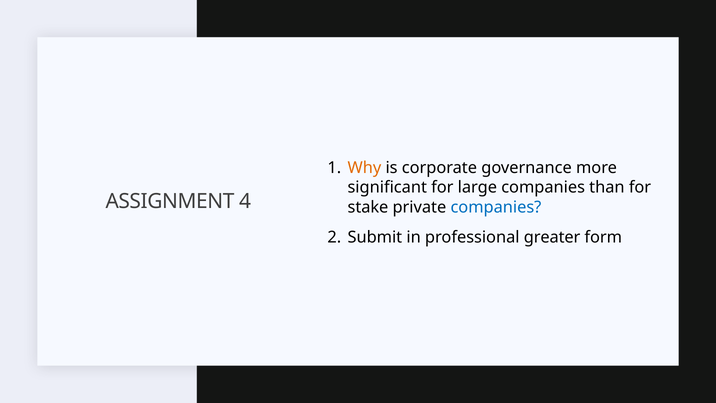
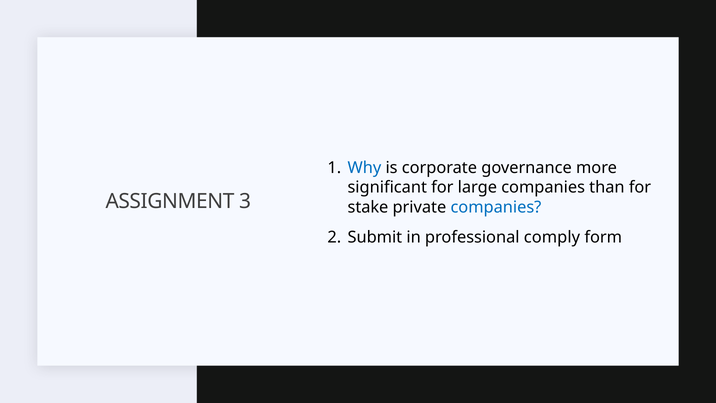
Why colour: orange -> blue (364, 168)
4: 4 -> 3 (245, 201)
greater: greater -> comply (552, 237)
